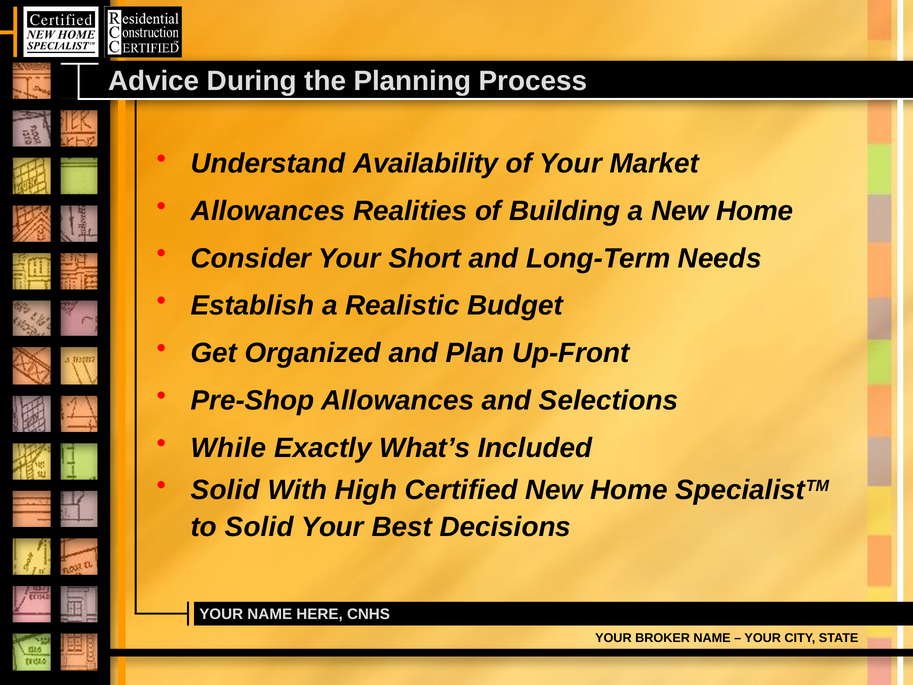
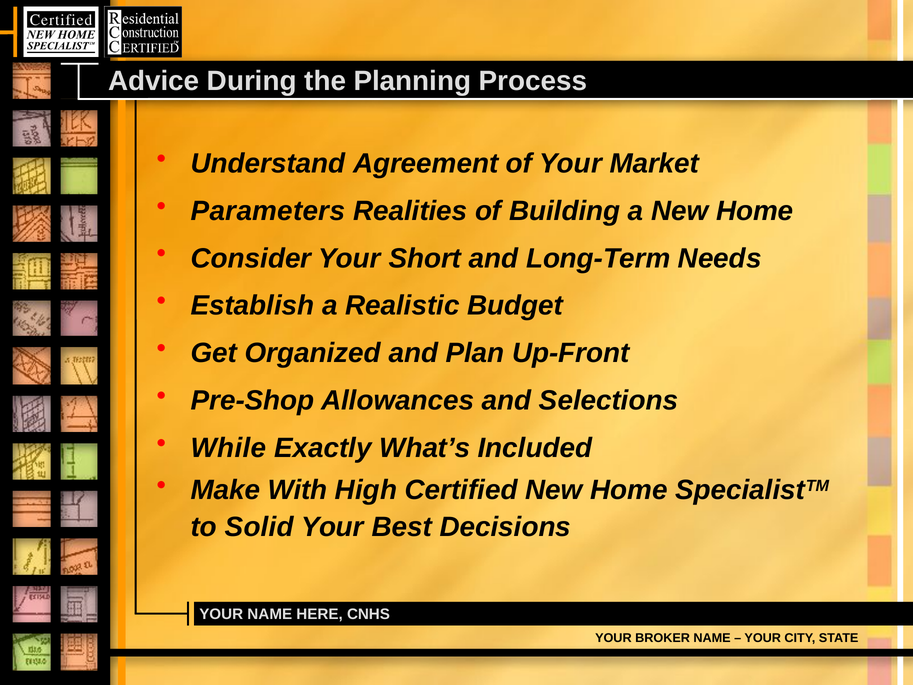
Availability: Availability -> Agreement (426, 163)
Allowances: Allowances -> Parameters (268, 211)
Solid: Solid -> Make (225, 490)
